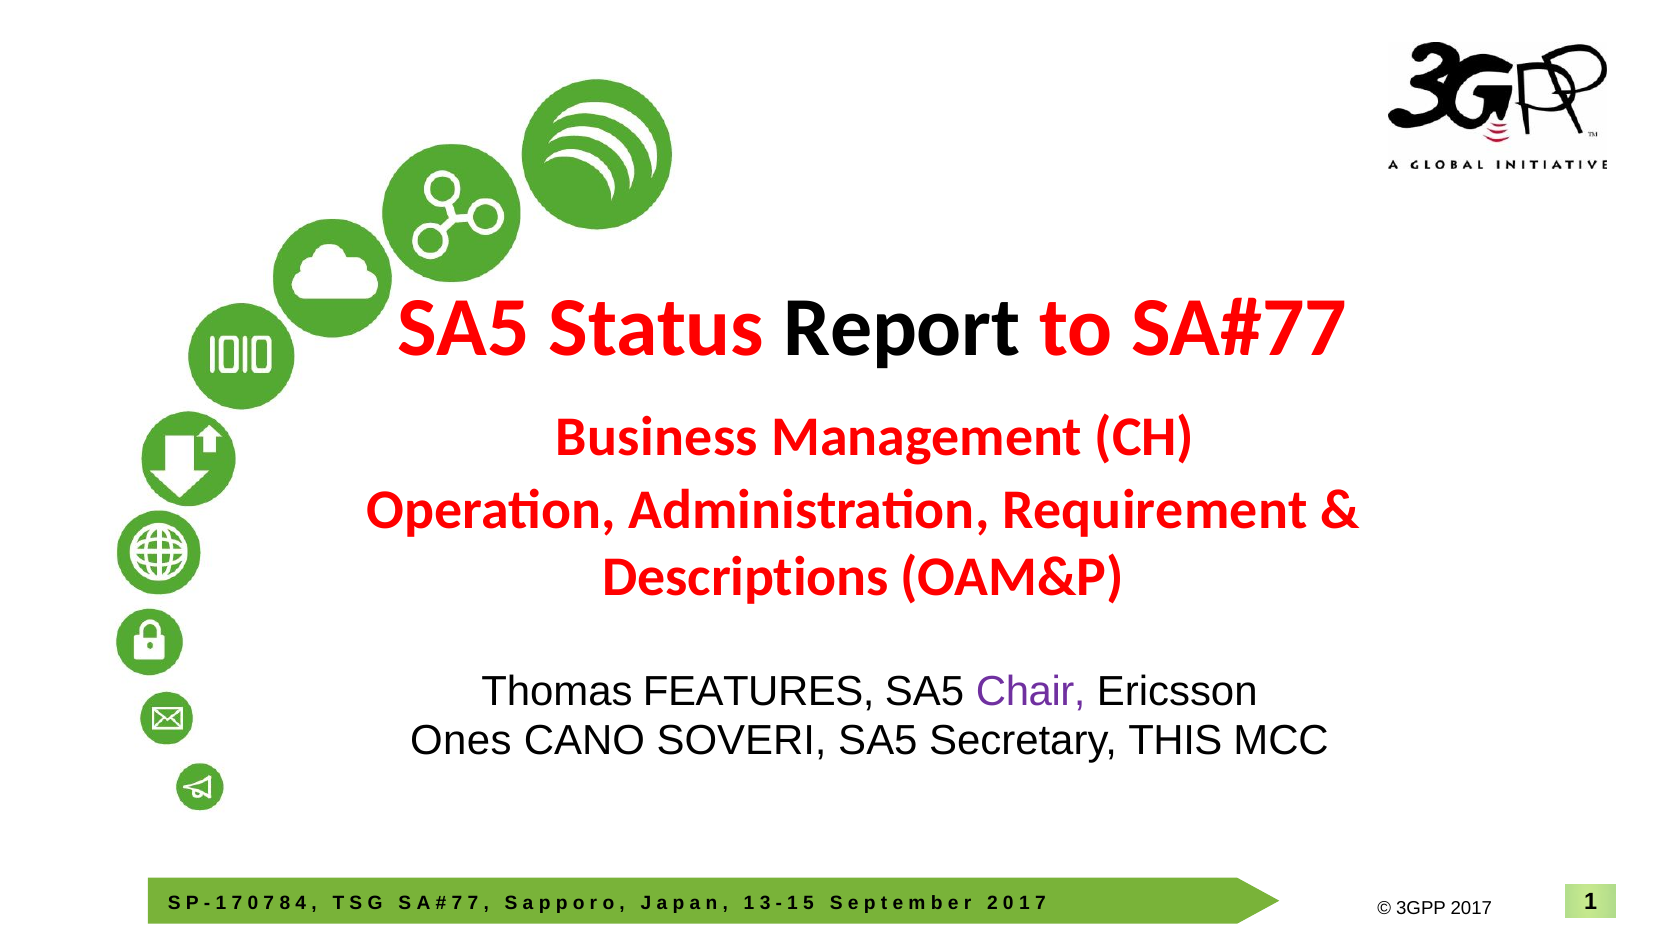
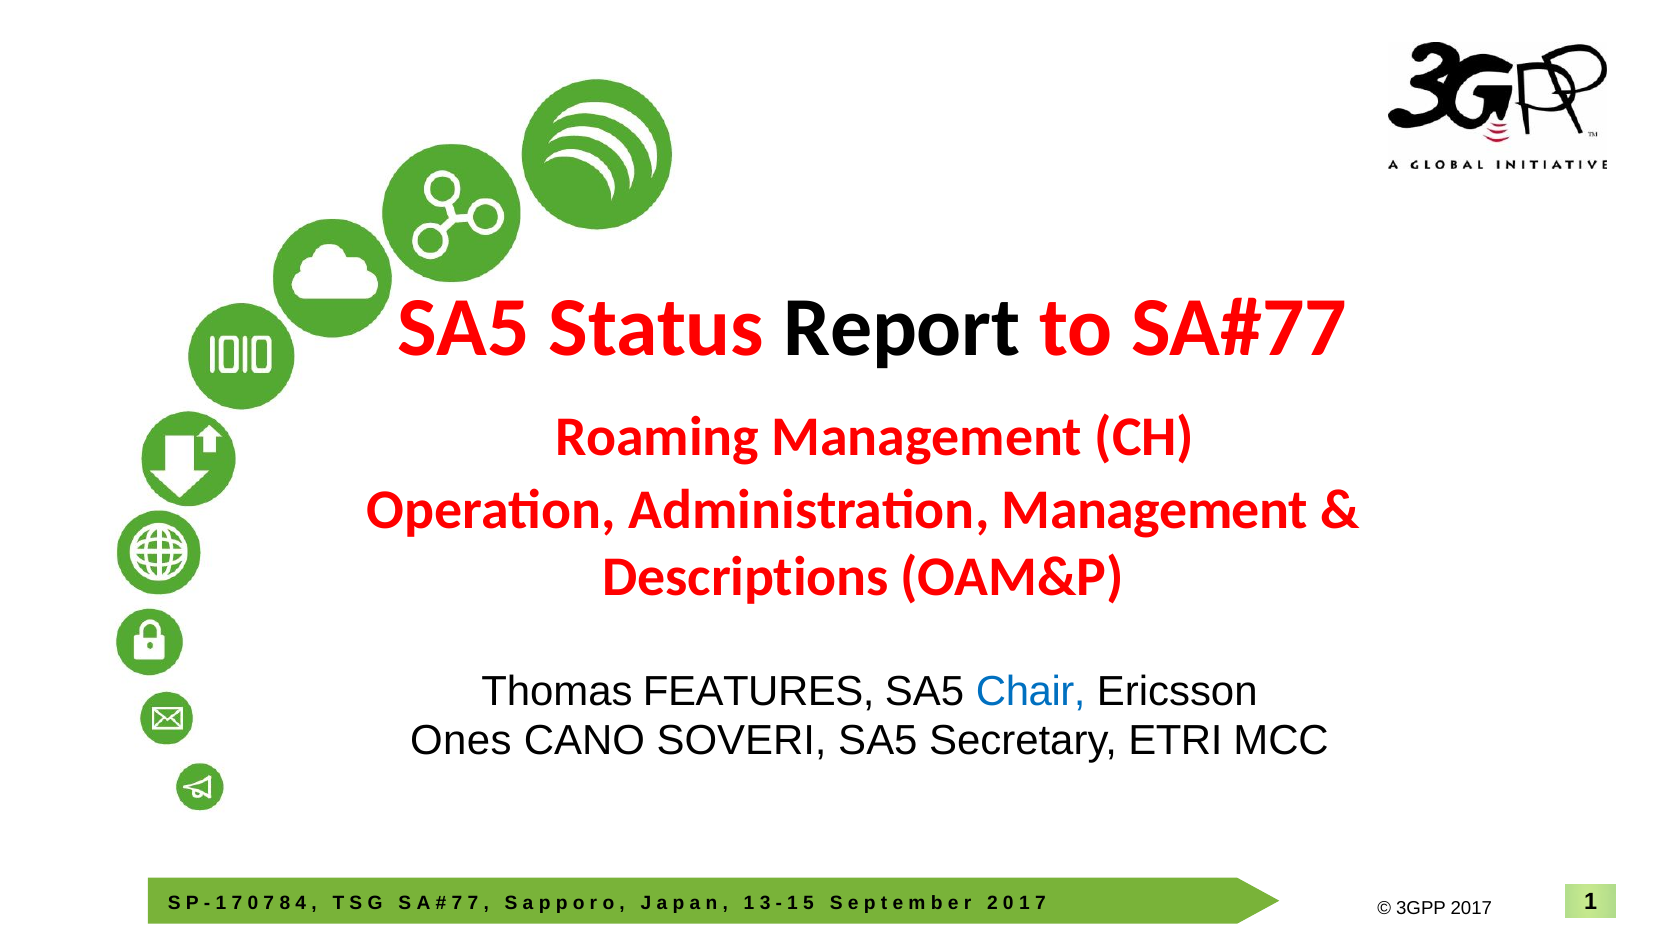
Business: Business -> Roaming (657, 437)
Administration Requirement: Requirement -> Management (1155, 510)
Chair colour: purple -> blue (1031, 691)
THIS: THIS -> ETRI (1175, 740)
